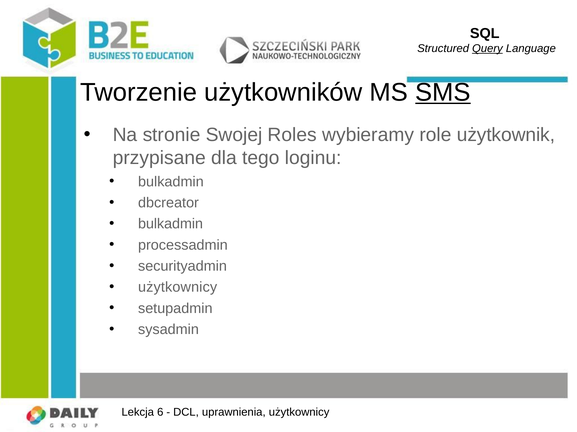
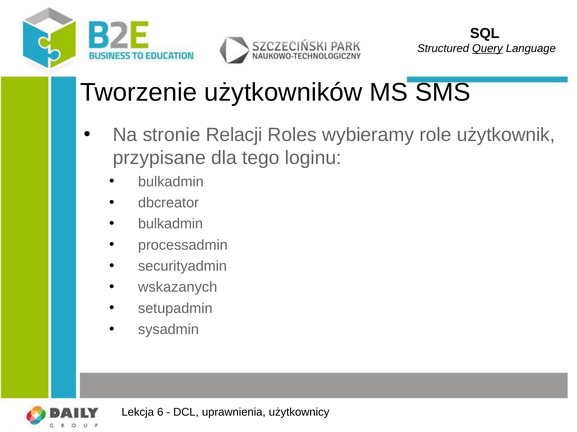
SMS underline: present -> none (443, 92)
Swojej: Swojej -> Relacji (234, 135)
użytkownicy: użytkownicy -> wskazanych (178, 288)
